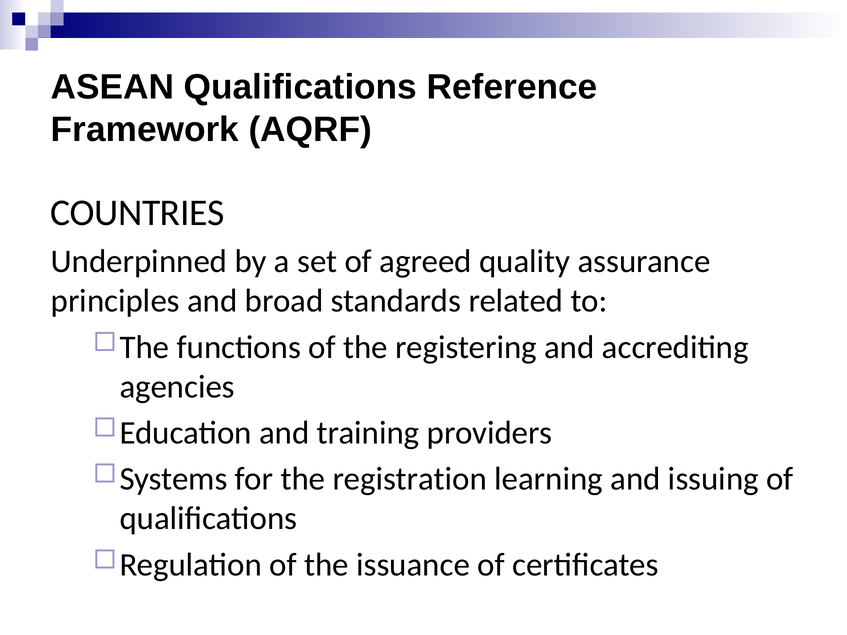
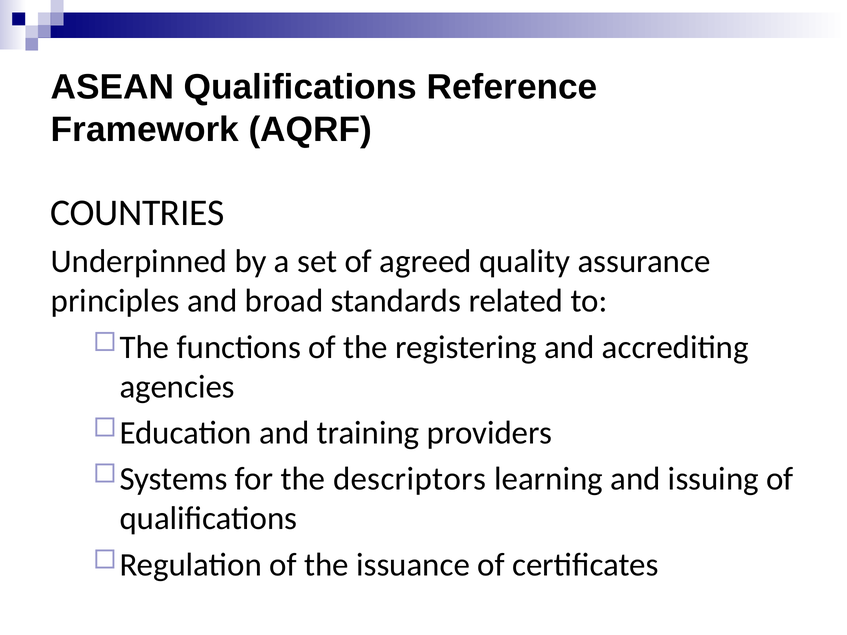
registration: registration -> descriptors (410, 479)
